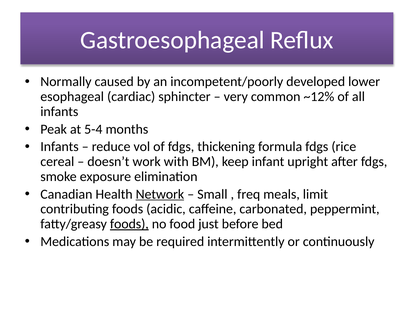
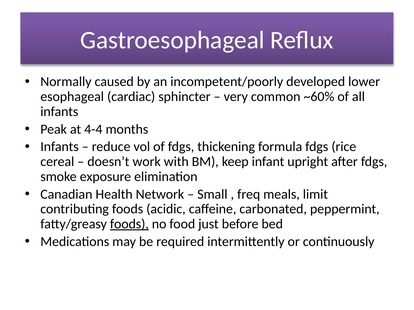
~12%: ~12% -> ~60% (319, 97)
5-4: 5-4 -> 4-4 (93, 129)
Network underline: present -> none (160, 194)
